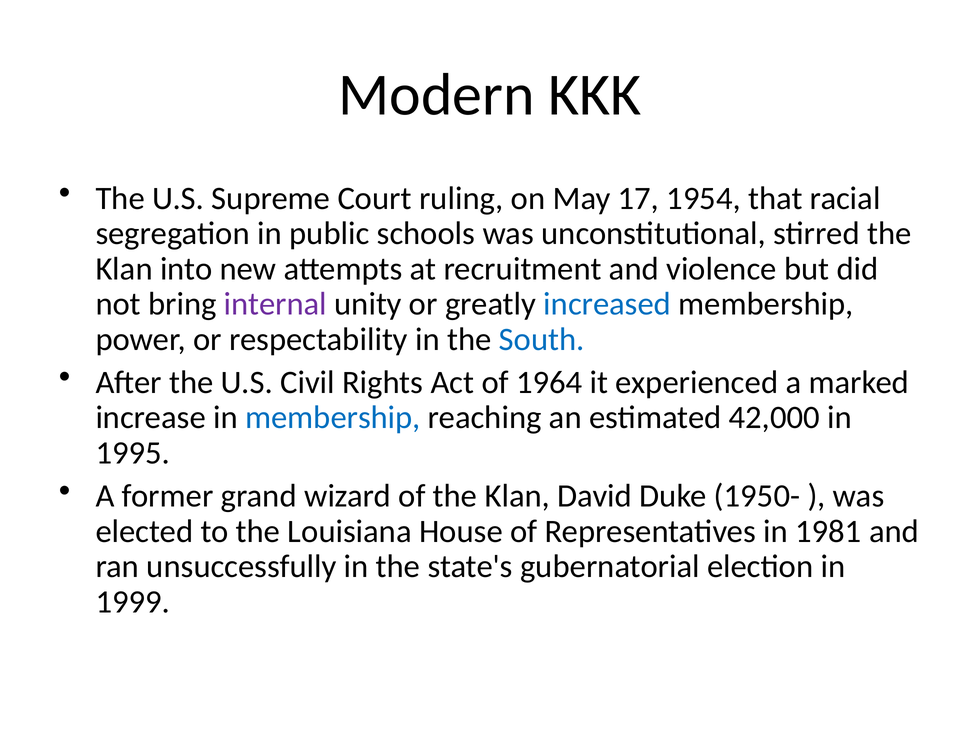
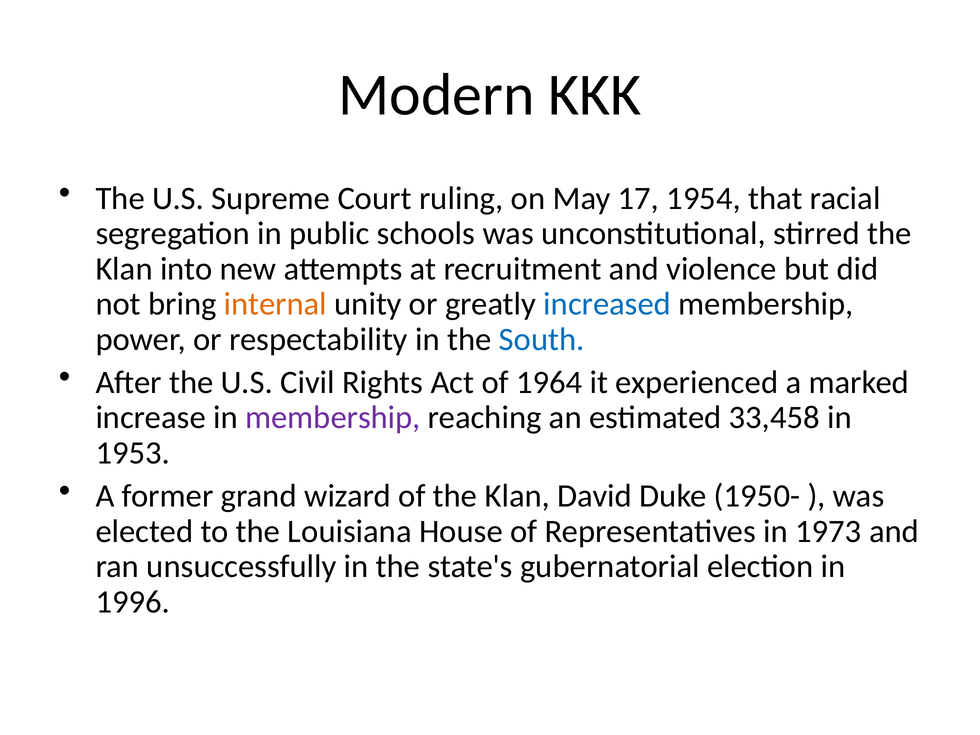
internal colour: purple -> orange (275, 304)
membership colour: blue -> purple (333, 418)
42,000: 42,000 -> 33,458 (774, 418)
1995: 1995 -> 1953 (133, 453)
1981: 1981 -> 1973 (828, 531)
1999: 1999 -> 1996 (133, 602)
